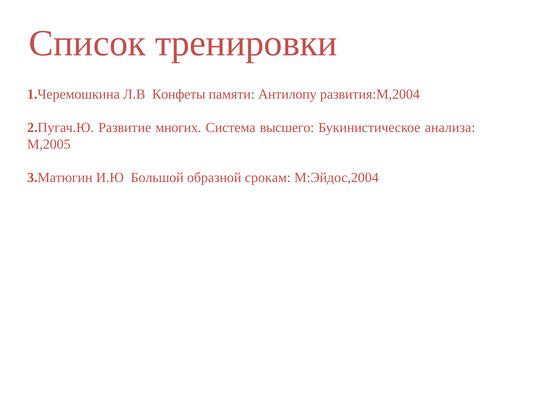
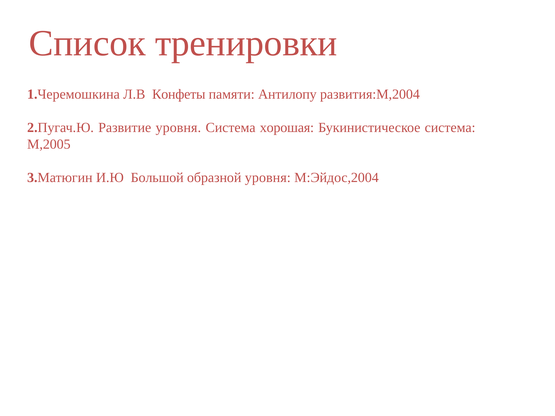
Развитие многих: многих -> уровня (178, 128)
высшего: высшего -> хорошая (287, 128)
Букинистическое анализа: анализа -> система (450, 128)
образной срокам: срокам -> уровня (268, 178)
